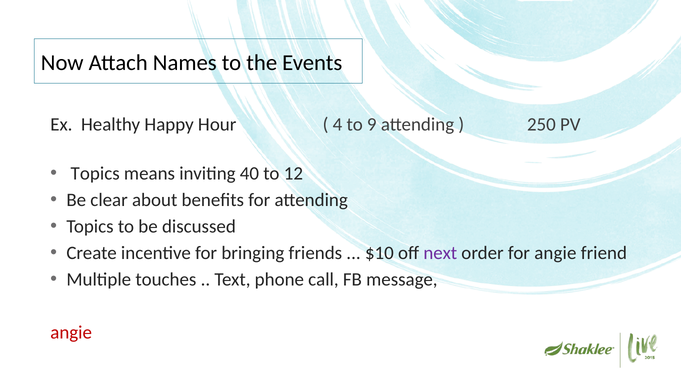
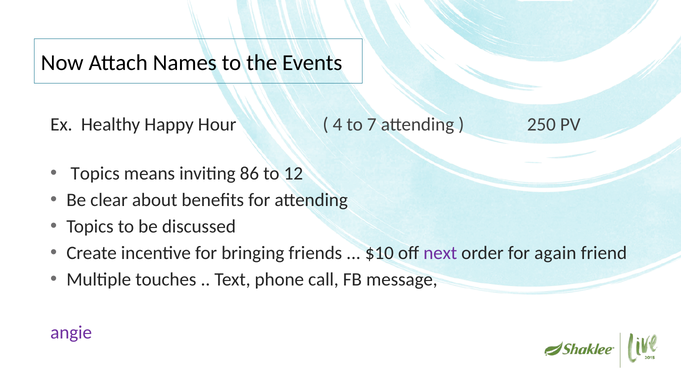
9: 9 -> 7 (372, 124)
40: 40 -> 86 (249, 174)
for angie: angie -> again (555, 253)
angie colour: red -> purple (71, 333)
